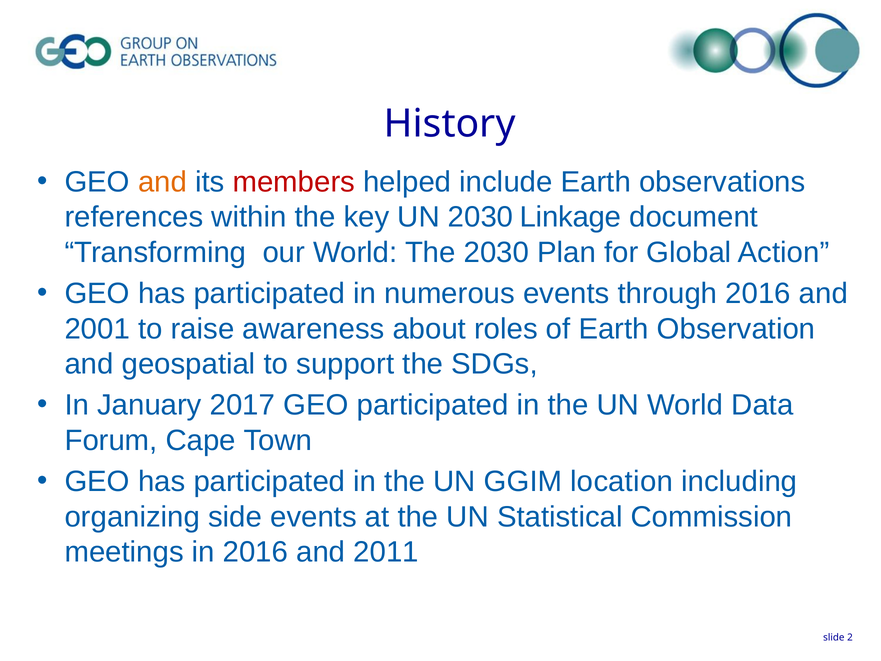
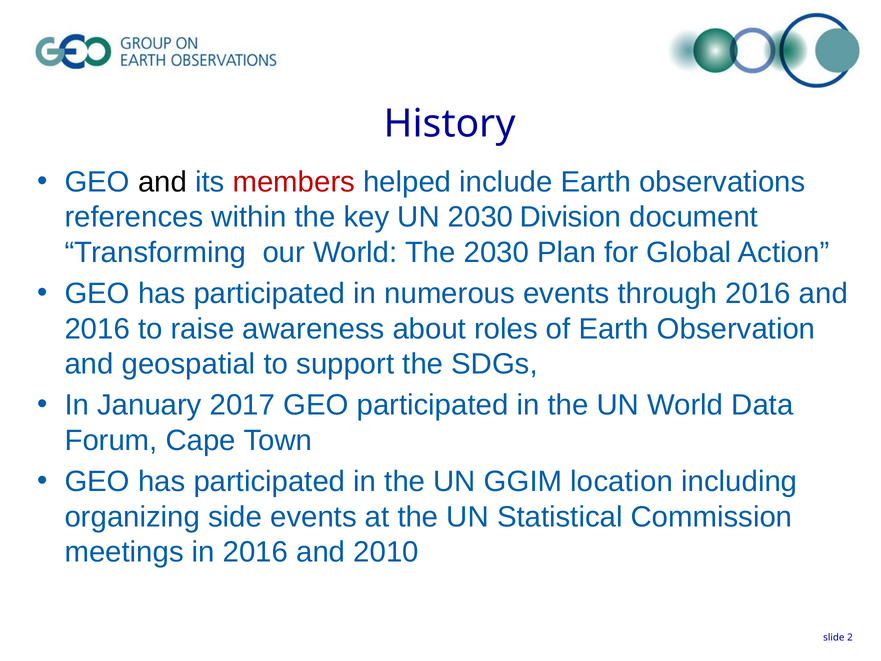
and colour: orange -> black (163, 182)
Linkage: Linkage -> Division (570, 217)
2001: 2001 -> 2016 (97, 329)
2011: 2011 -> 2010 (386, 552)
